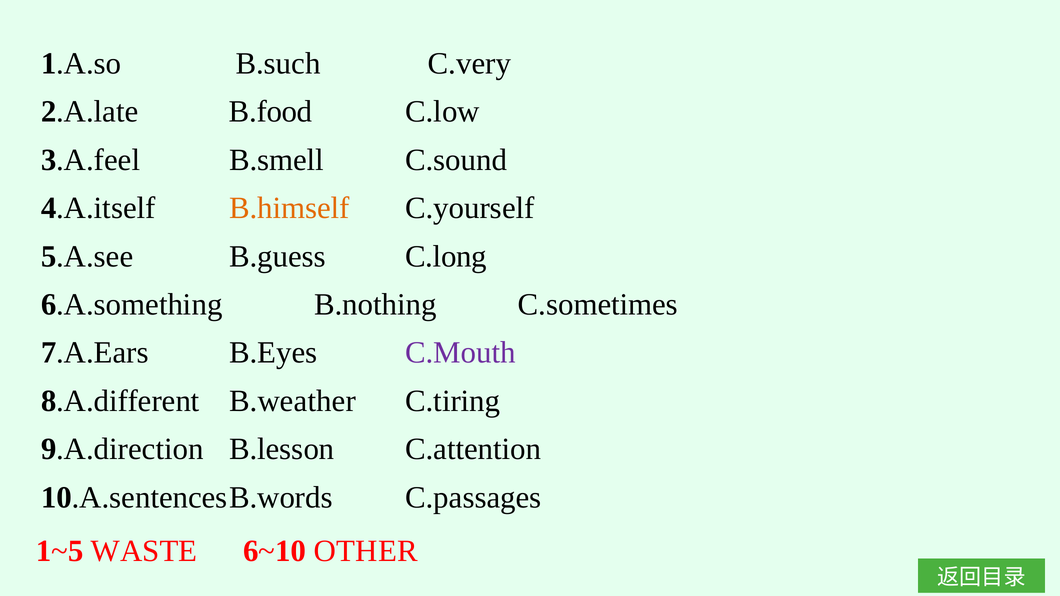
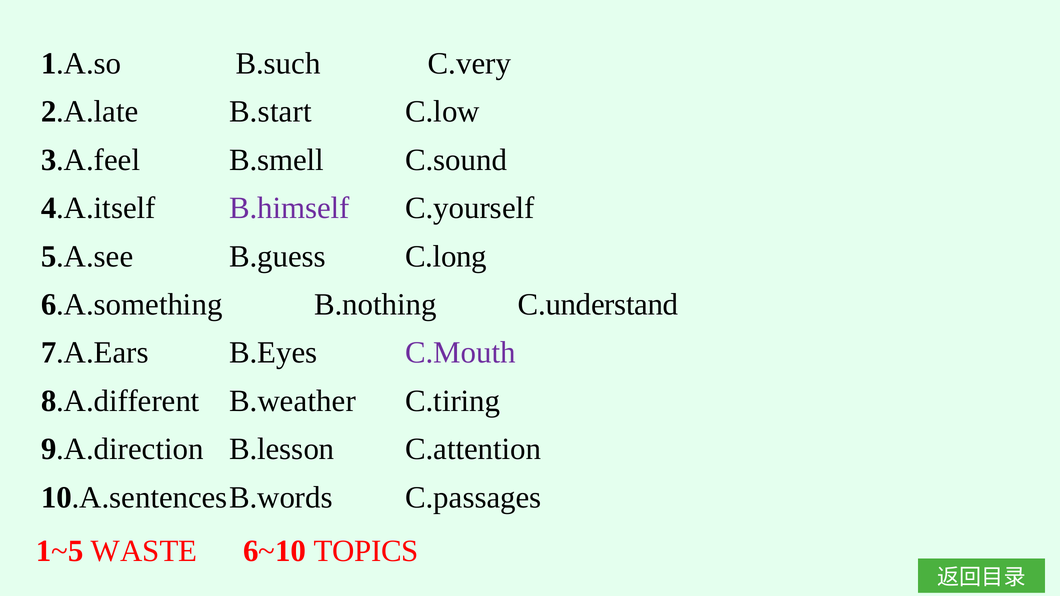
B.food: B.food -> B.start (270, 112)
B.himself colour: orange -> purple (289, 208)
C.sometimes: C.sometimes -> C.understand (598, 305)
OTHER: OTHER -> TOPICS (366, 552)
